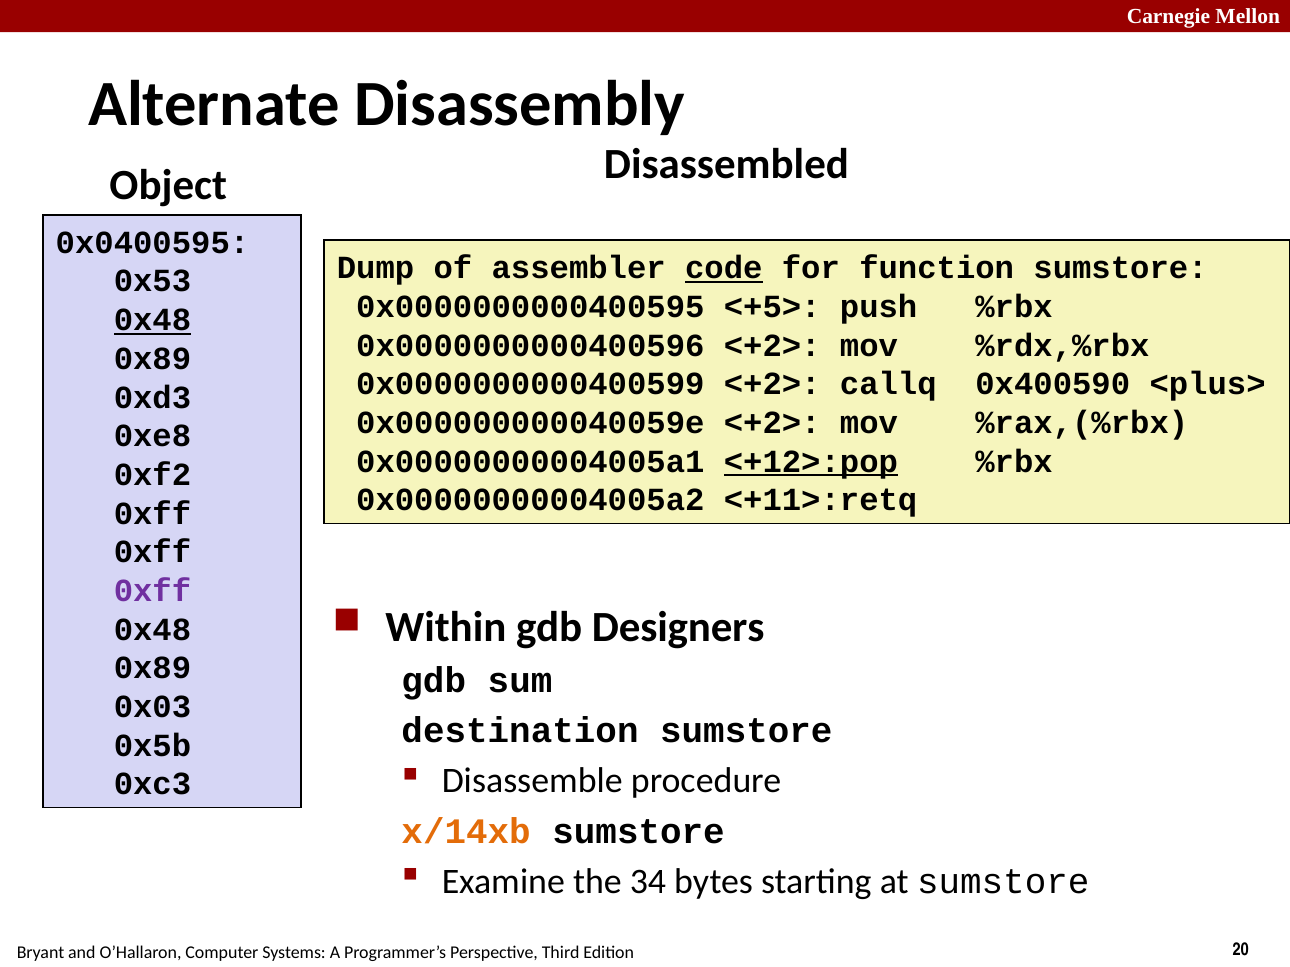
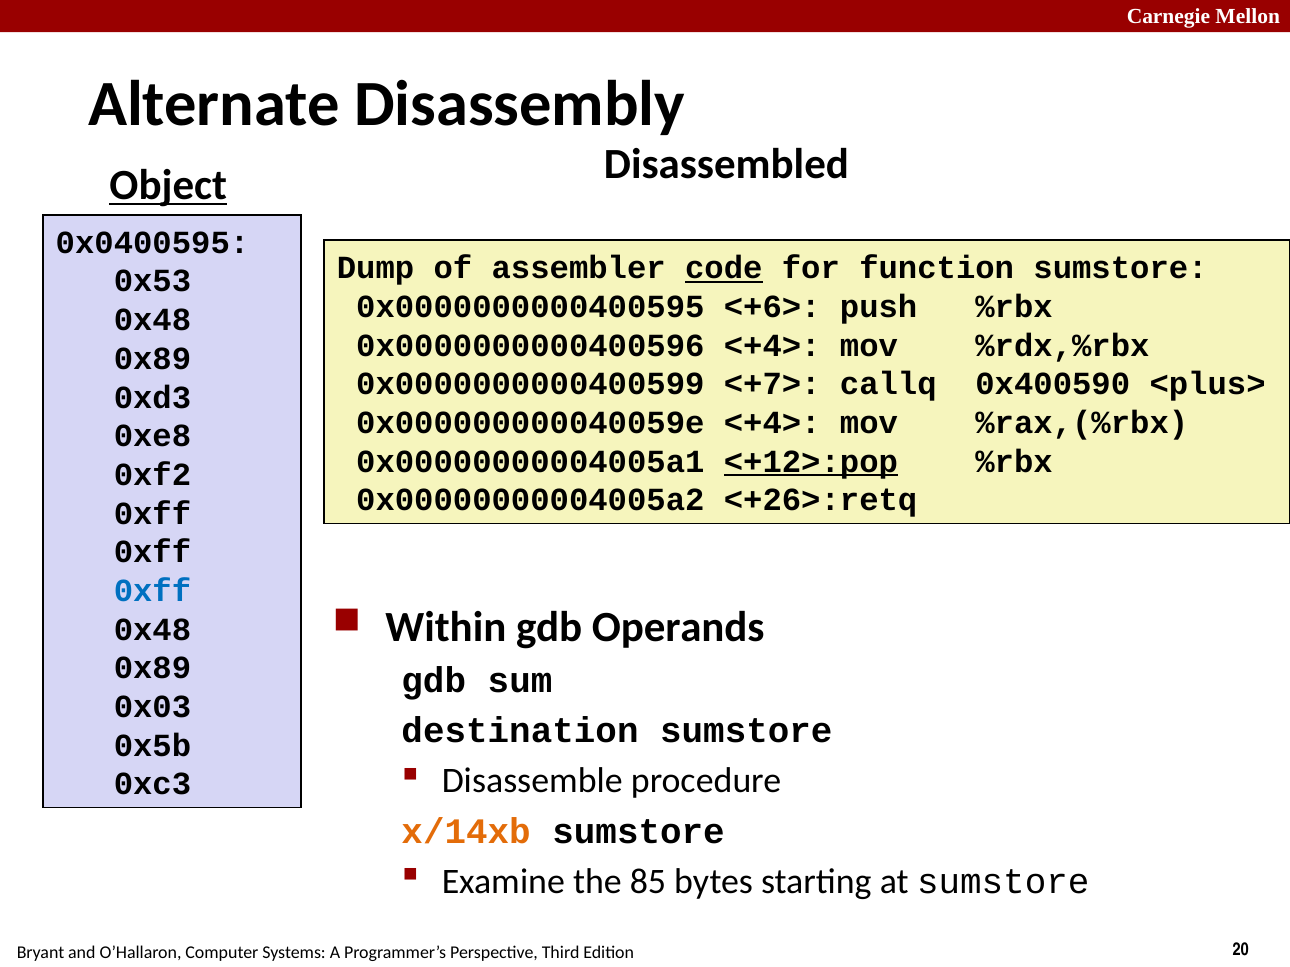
Object underline: none -> present (168, 186)
<+5>: <+5> -> <+6> (772, 307)
0x48 underline: present -> none (152, 320)
0x0000000000400596 <+2>: <+2> -> <+4> (772, 346)
0x0000000000400599 <+2>: <+2> -> <+7> (772, 384)
0x000000000040059e <+2>: <+2> -> <+4> (772, 423)
<+11>:retq: <+11>:retq -> <+26>:retq (821, 501)
0xff colour: purple -> blue (152, 591)
Designers: Designers -> Operands (678, 627)
34: 34 -> 85 (648, 882)
